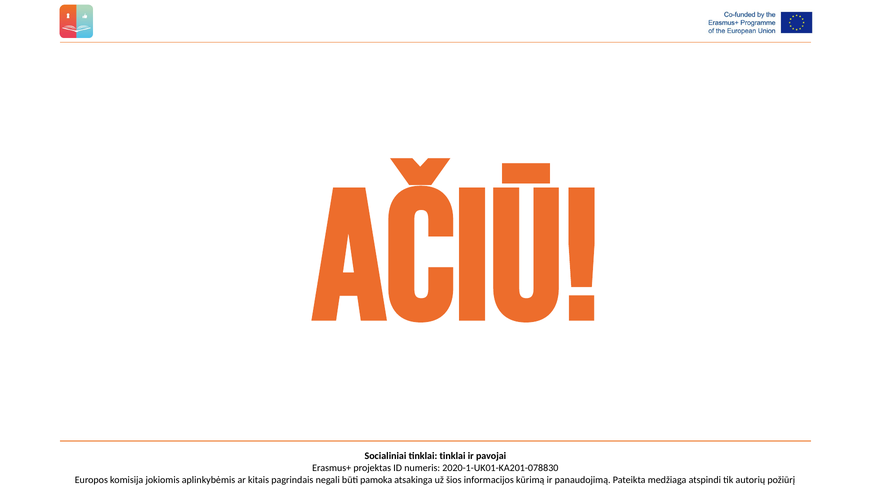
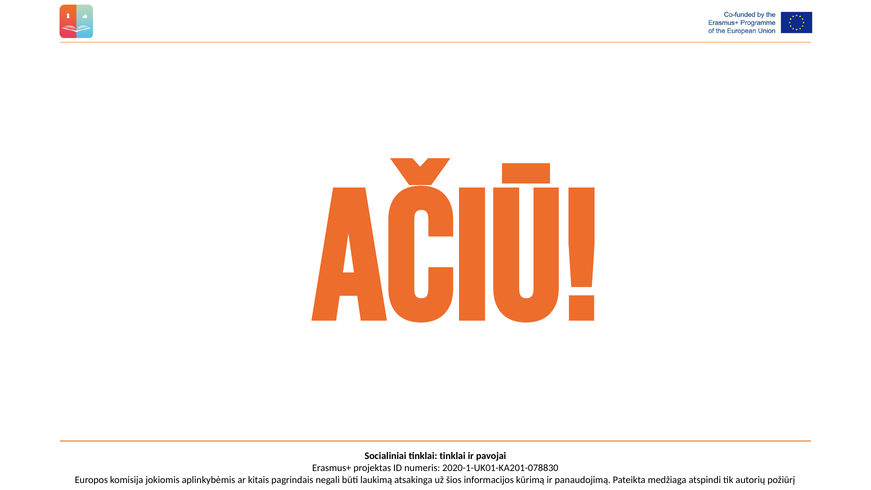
pamoka: pamoka -> laukimą (376, 480)
